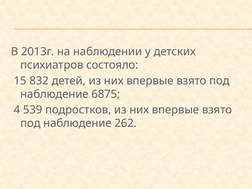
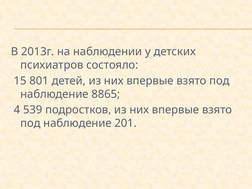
832: 832 -> 801 (39, 81)
6875: 6875 -> 8865 (106, 94)
262: 262 -> 201 (126, 123)
